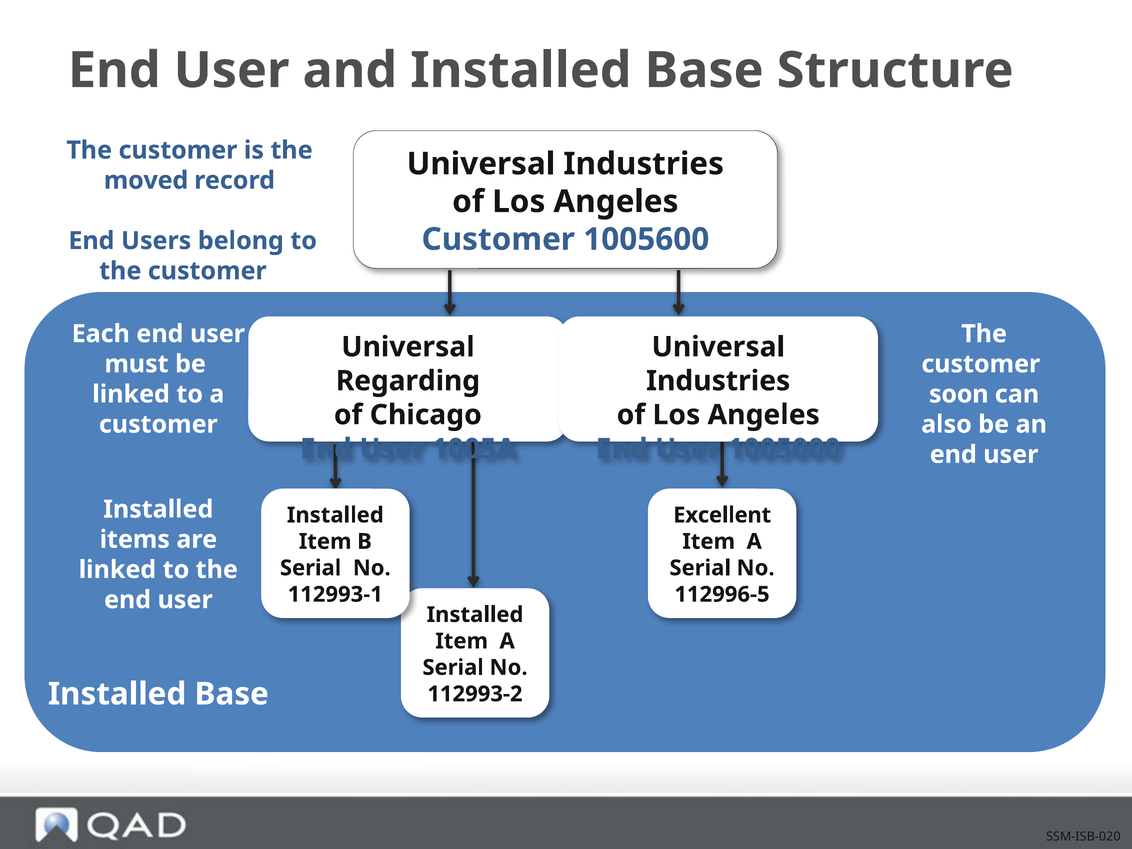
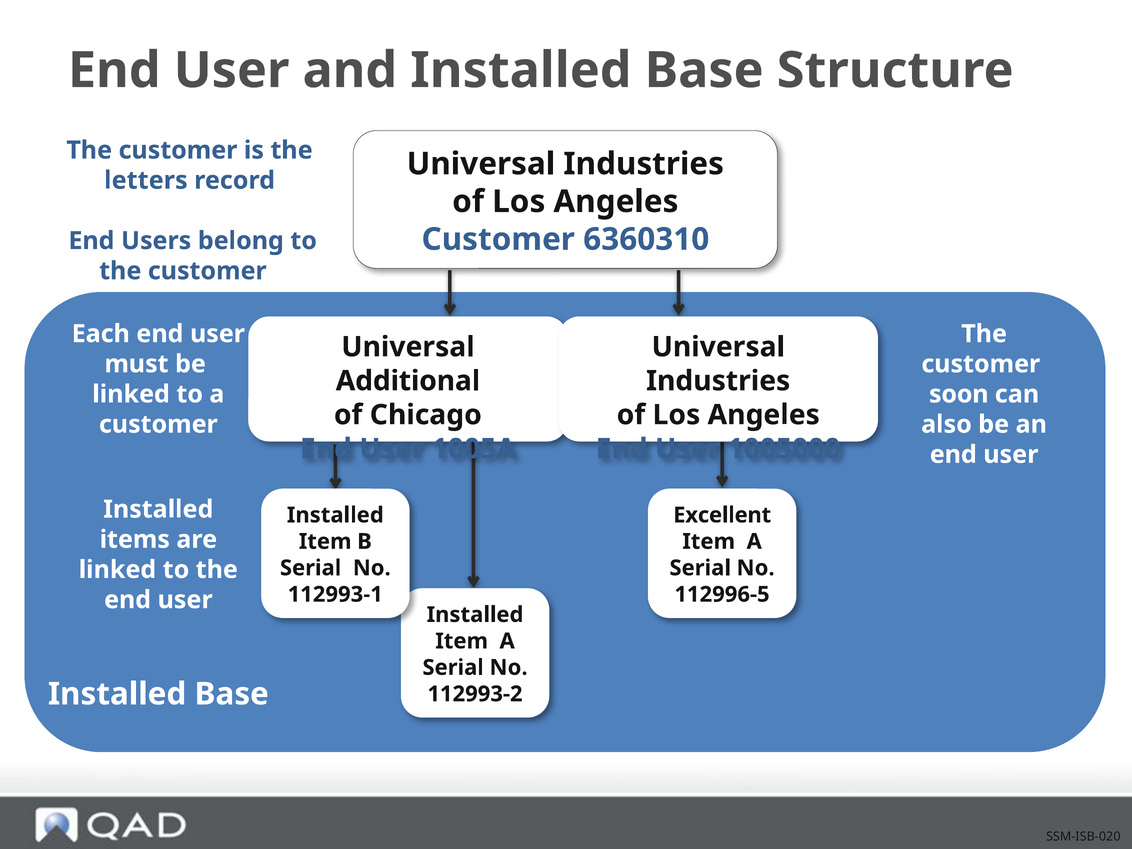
moved: moved -> letters (146, 180)
1005600: 1005600 -> 6360310 (646, 239)
Regarding: Regarding -> Additional (408, 381)
